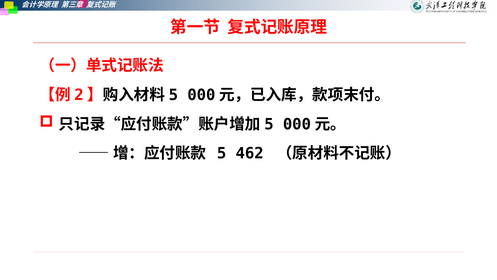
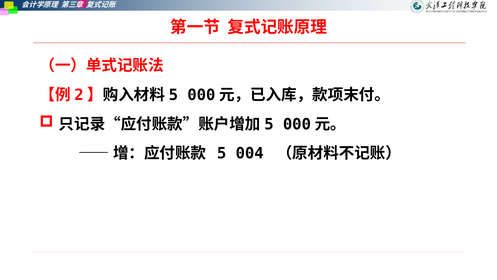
462: 462 -> 004 (250, 153)
